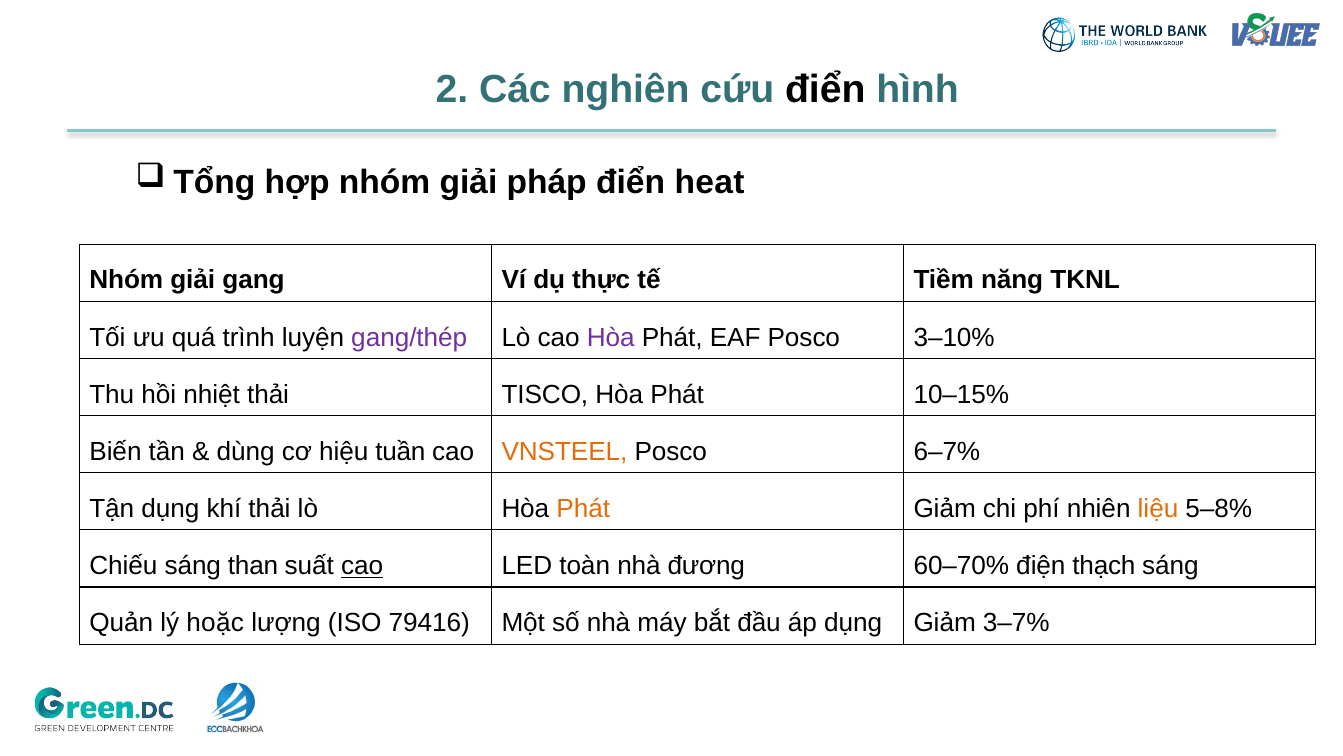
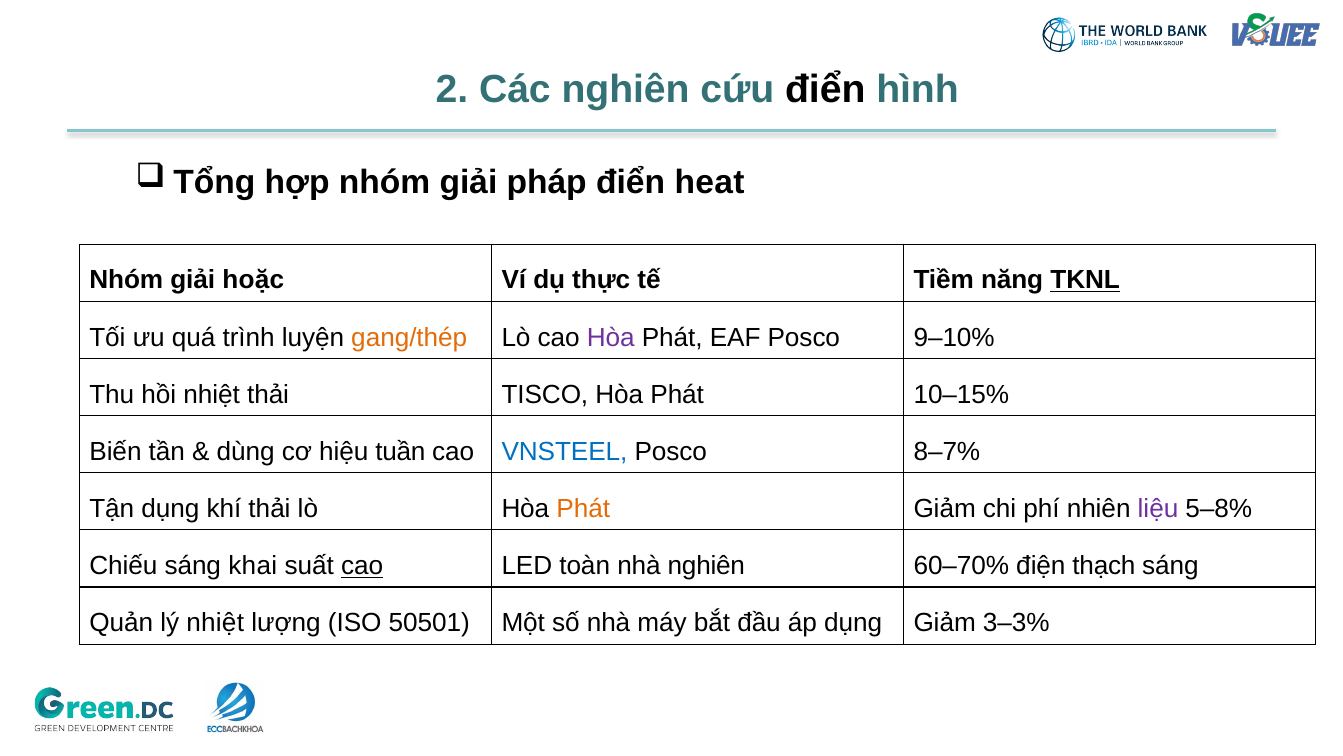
gang: gang -> hoặc (253, 280)
TKNL underline: none -> present (1085, 280)
gang/thép colour: purple -> orange (409, 337)
3–10%: 3–10% -> 9–10% (954, 337)
VNSTEEL colour: orange -> blue (564, 451)
6–7%: 6–7% -> 8–7% (947, 451)
liệu colour: orange -> purple (1158, 509)
than: than -> khai (253, 566)
nhà đương: đương -> nghiên (706, 566)
lý hoặc: hoặc -> nhiệt (215, 623)
79416: 79416 -> 50501 (429, 623)
3–7%: 3–7% -> 3–3% (1016, 623)
